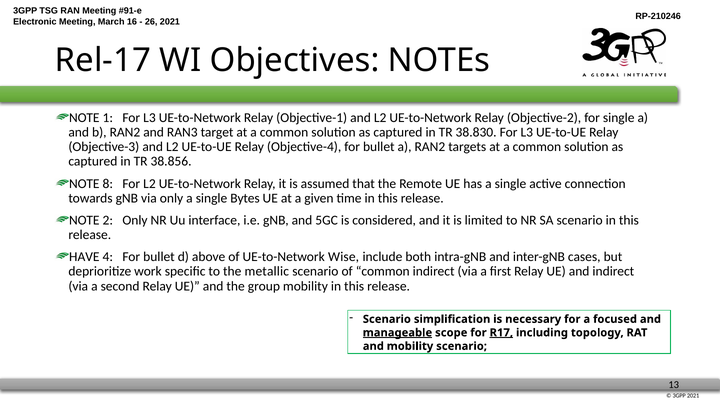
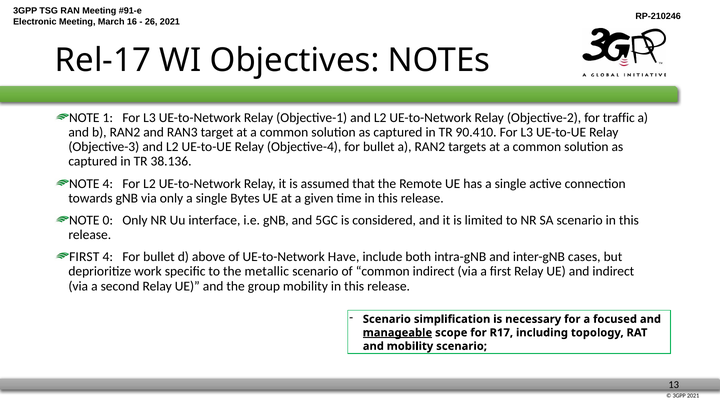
for single: single -> traffic (619, 118)
38.830: 38.830 -> 90.410 (476, 132)
38.856: 38.856 -> 38.136 (171, 161)
NOTE 8: 8 -> 4 (108, 184)
2: 2 -> 0 (108, 220)
HAVE: HAVE -> FIRST (84, 257)
Wise: Wise -> Have (344, 257)
R17 underline: present -> none (501, 333)
